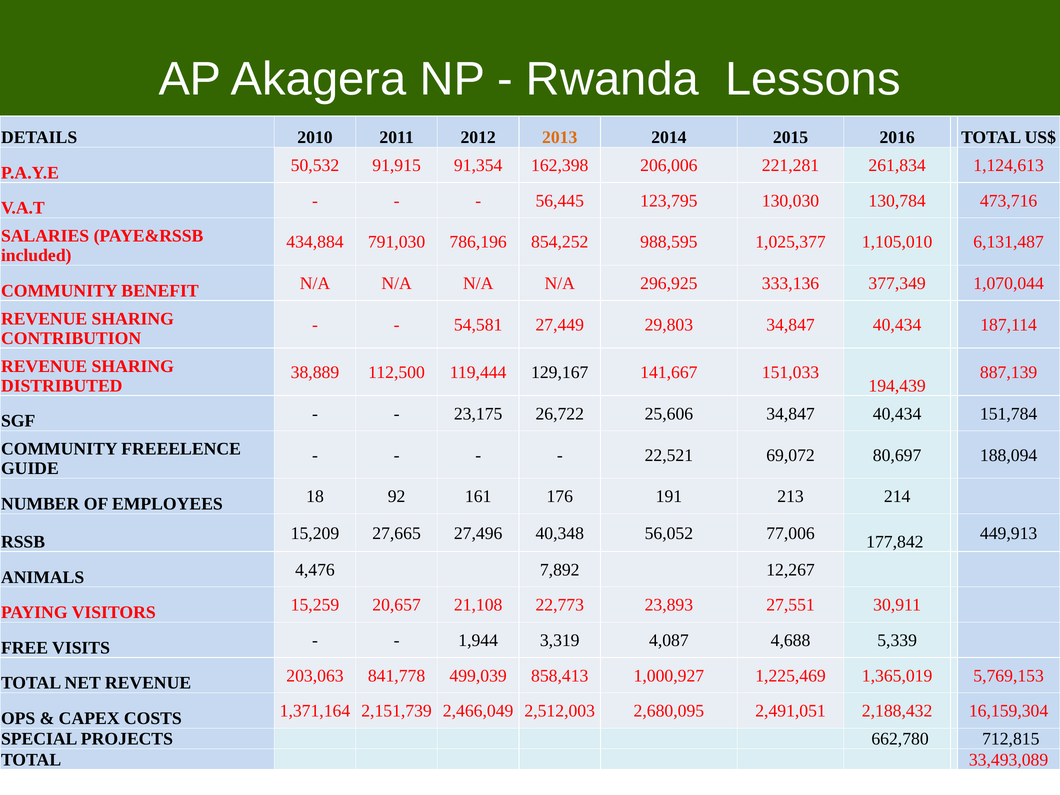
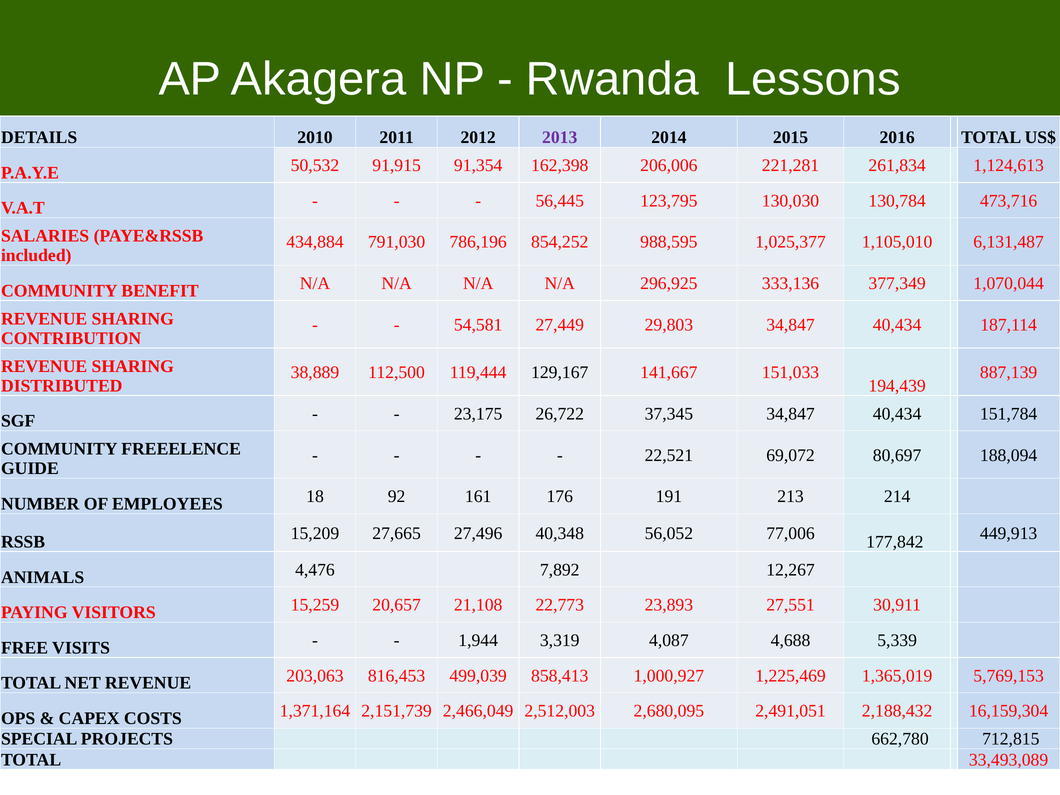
2013 colour: orange -> purple (560, 137)
25,606: 25,606 -> 37,345 (669, 414)
841,778: 841,778 -> 816,453 (397, 676)
